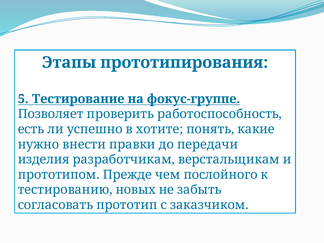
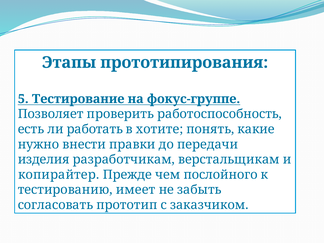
успешно: успешно -> работать (95, 129)
прототипом: прототипом -> копирайтер (59, 175)
новых: новых -> имеет (136, 190)
